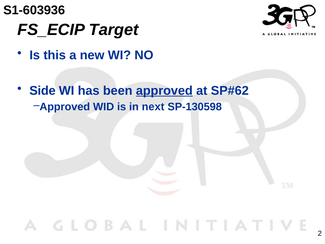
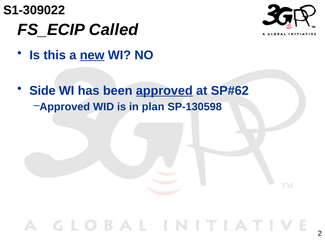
S1-603936: S1-603936 -> S1-309022 (34, 10)
Target: Target -> Called (114, 30)
new underline: none -> present (92, 55)
next: next -> plan (153, 107)
